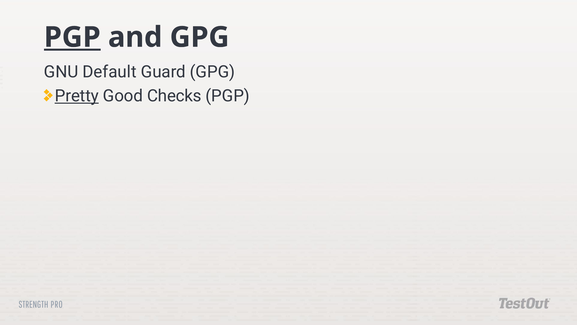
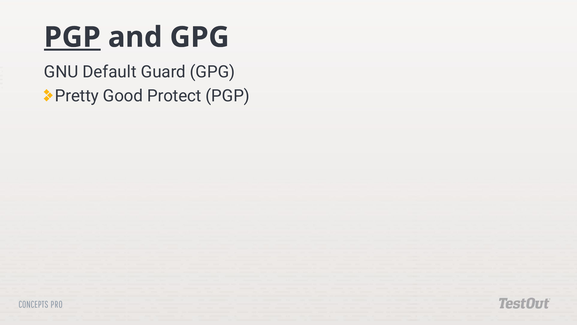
Pretty underline: present -> none (77, 96)
Checks: Checks -> Protect (174, 96)
STRENGTH: STRENGTH -> CONCEPTS (33, 304)
